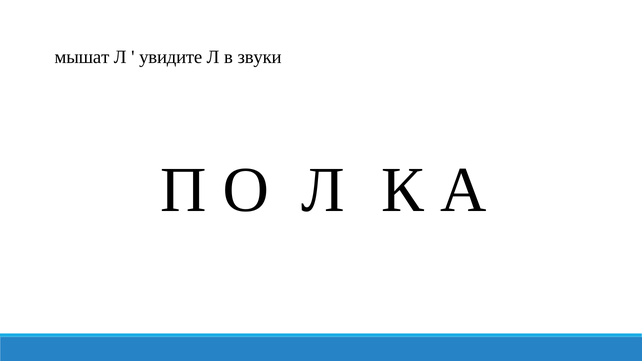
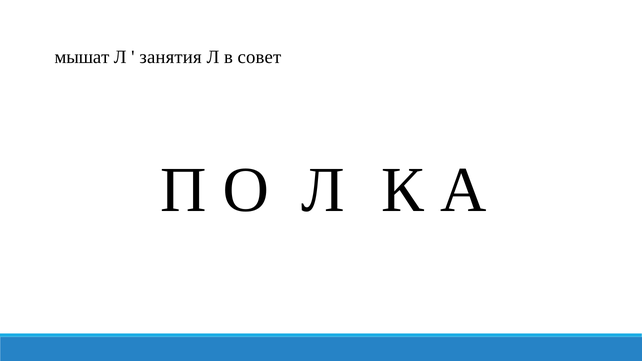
увидите: увидите -> занятия (171, 57)
звуки: звуки -> совет (259, 57)
